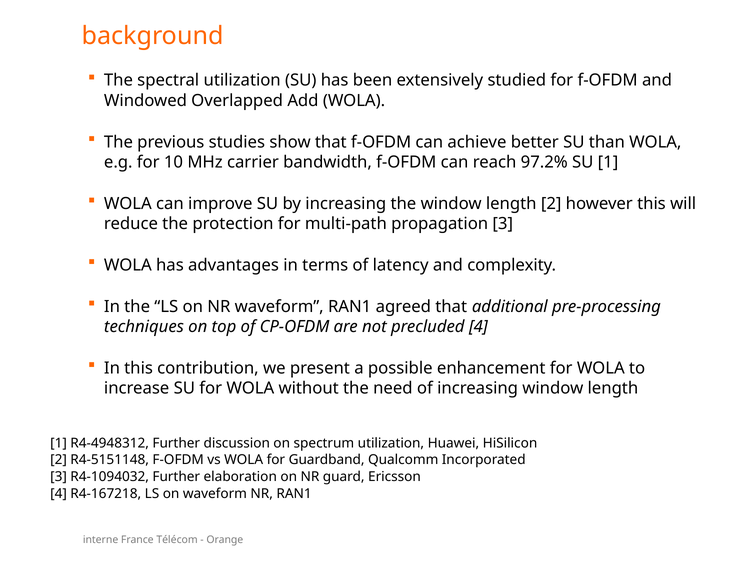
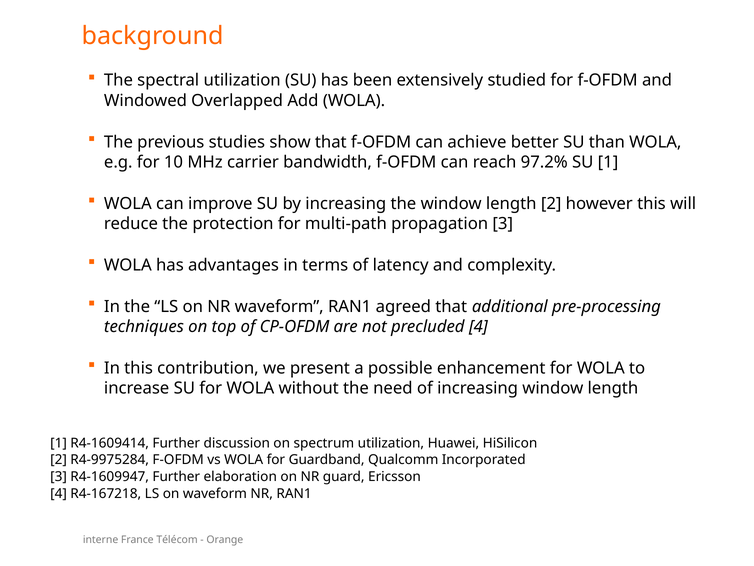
R4-4948312: R4-4948312 -> R4-1609414 (110, 443)
R4-5151148: R4-5151148 -> R4-9975284 (110, 460)
R4-1094032: R4-1094032 -> R4-1609947 (110, 476)
